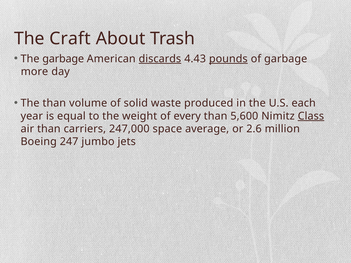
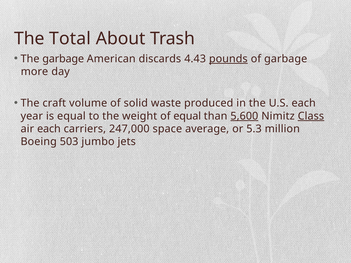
Craft: Craft -> Total (70, 39)
discards underline: present -> none (160, 59)
The than: than -> craft (54, 103)
of every: every -> equal (187, 116)
5,600 underline: none -> present (244, 116)
air than: than -> each (49, 129)
2.6: 2.6 -> 5.3 (254, 129)
247: 247 -> 503 (69, 142)
